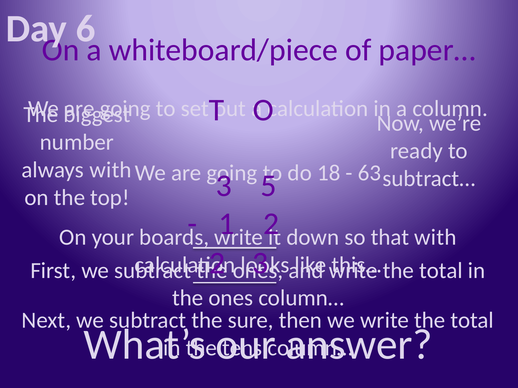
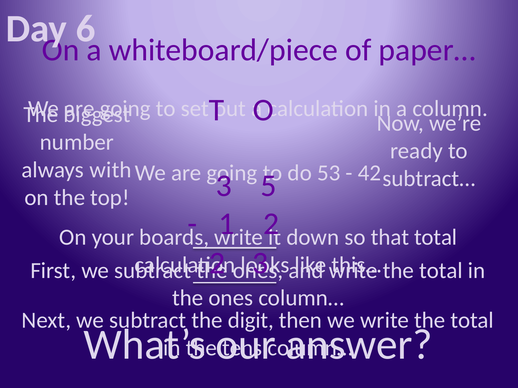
18: 18 -> 53 (329, 173)
63: 63 -> 42 (369, 173)
that with: with -> total (436, 238)
sure: sure -> digit (251, 321)
